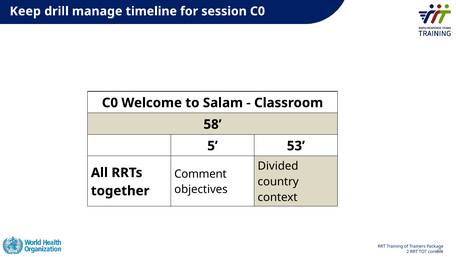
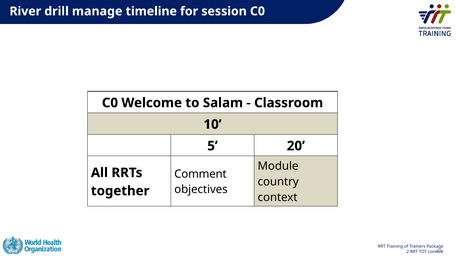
Keep: Keep -> River (25, 11)
58: 58 -> 10 (213, 124)
53: 53 -> 20 (296, 146)
Divided: Divided -> Module (278, 166)
